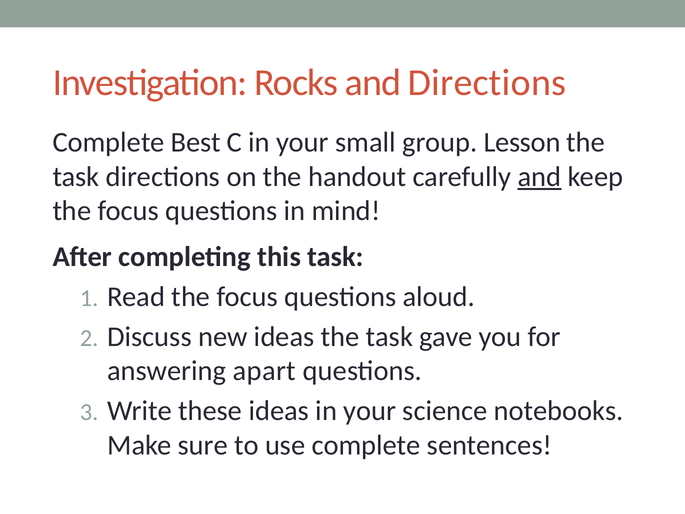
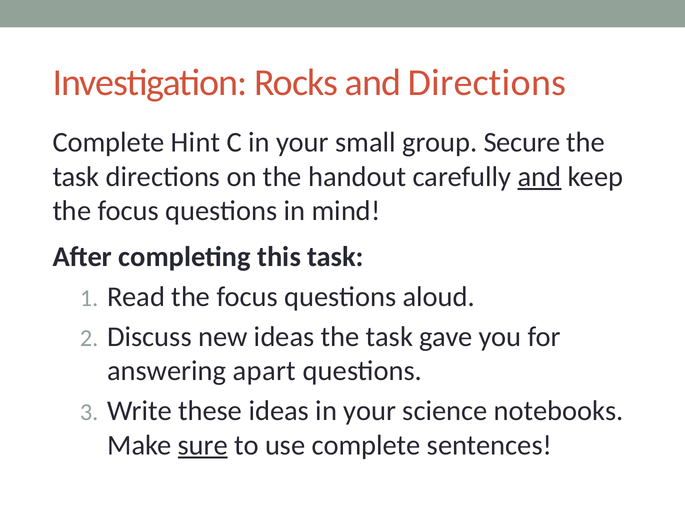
Best: Best -> Hint (196, 142)
Lesson: Lesson -> Secure (522, 142)
sure underline: none -> present (203, 445)
